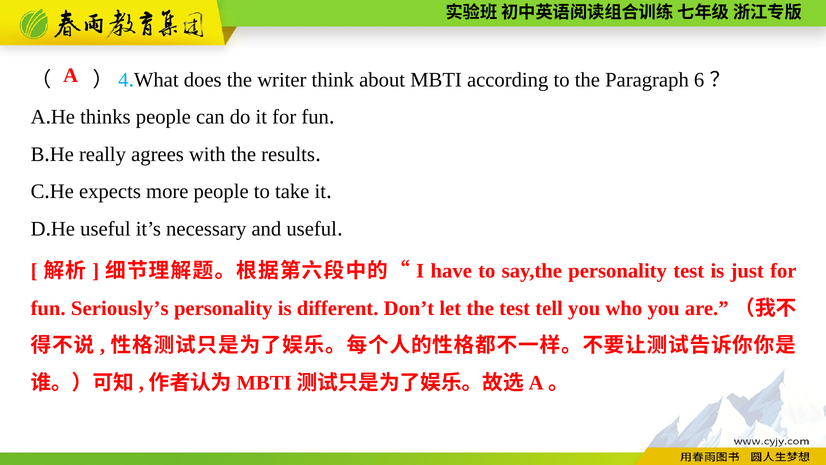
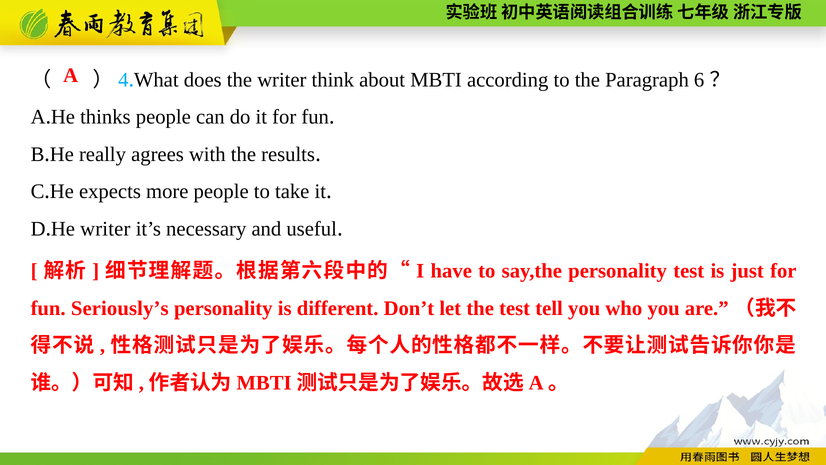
useful: useful -> writer (105, 229)
